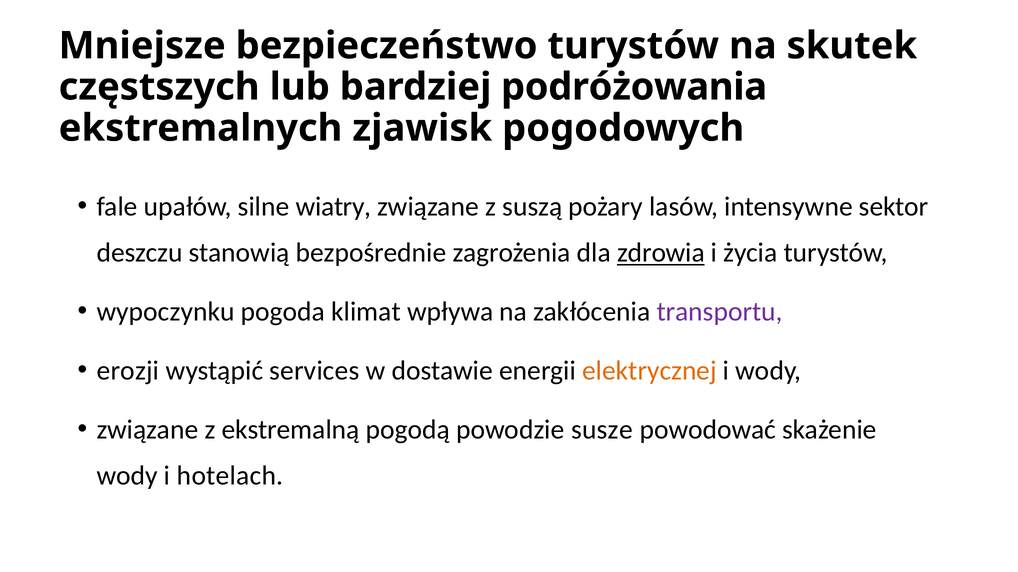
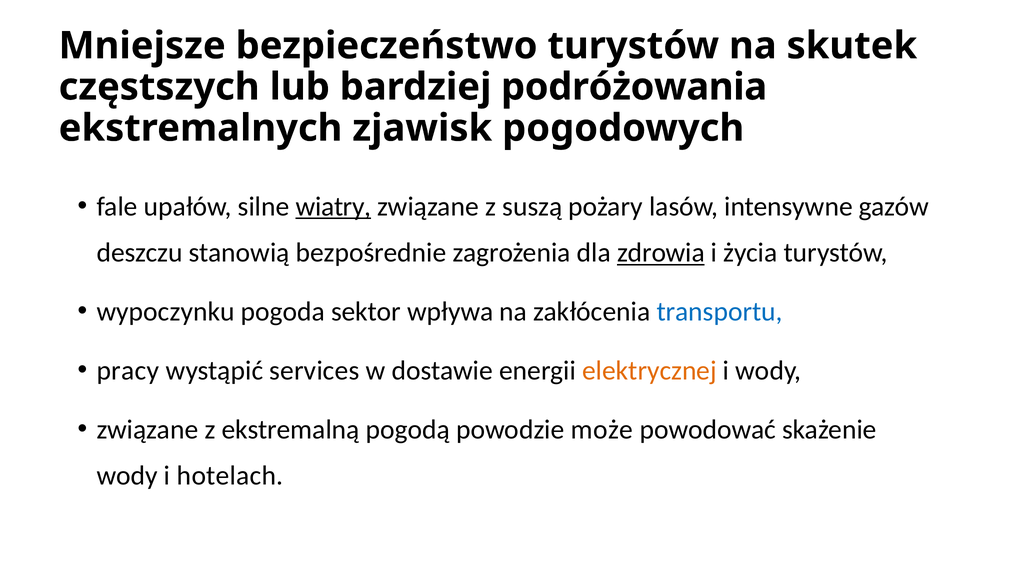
wiatry underline: none -> present (333, 207)
sektor: sektor -> gazów (894, 207)
klimat: klimat -> sektor (366, 312)
transportu colour: purple -> blue (720, 312)
erozji: erozji -> pracy (128, 371)
susze: susze -> może (602, 430)
